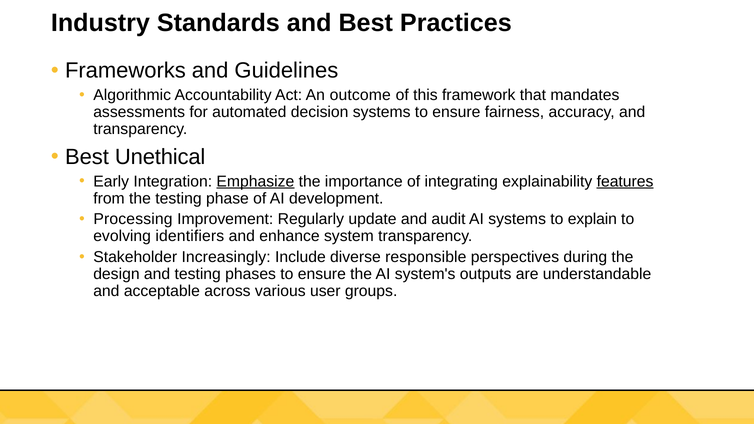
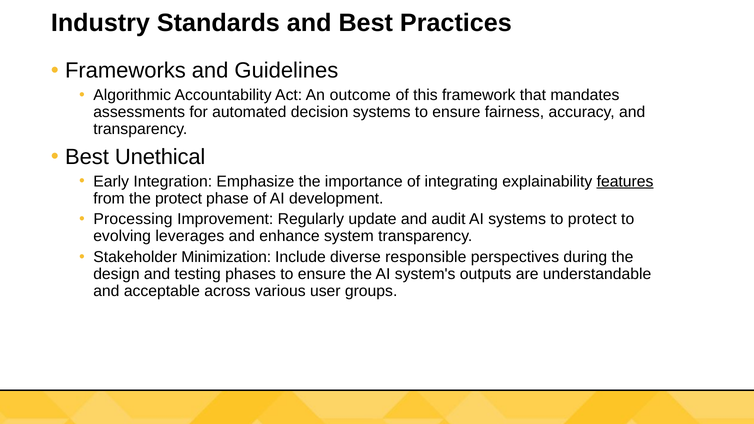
Emphasize underline: present -> none (255, 181)
the testing: testing -> protect (179, 198)
to explain: explain -> protect (592, 219)
identifiers: identifiers -> leverages (190, 236)
Increasingly: Increasingly -> Minimization (226, 257)
